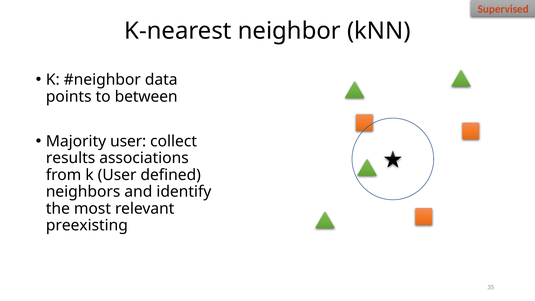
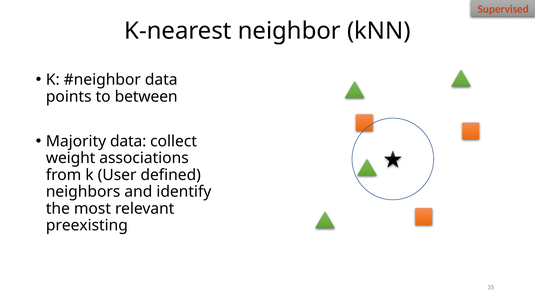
Majority user: user -> data (128, 141)
results: results -> weight (71, 158)
